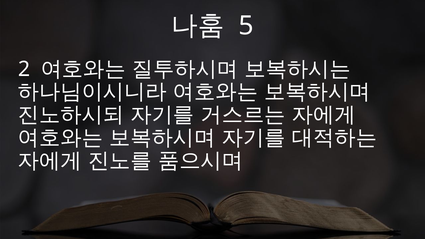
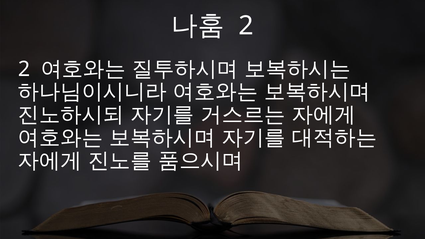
5: 5 -> 2 (246, 26)
